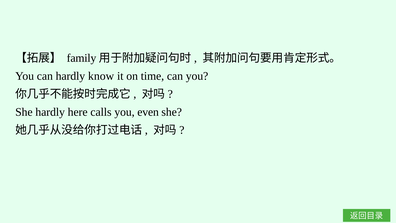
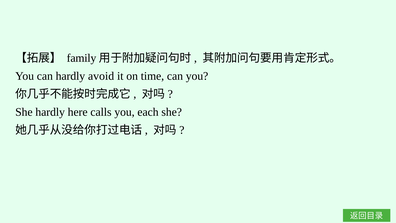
know: know -> avoid (101, 76)
even: even -> each (148, 112)
